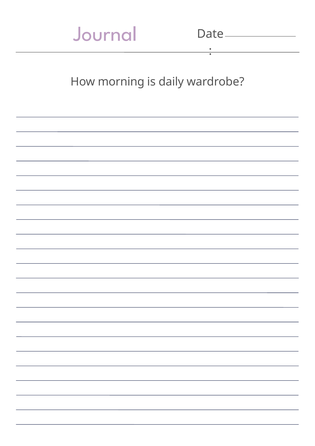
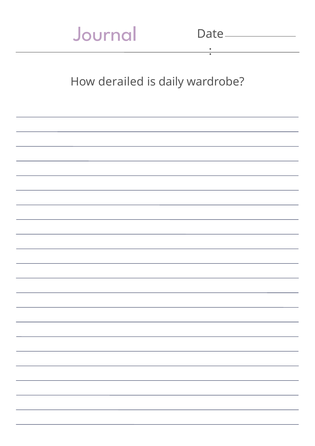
morning: morning -> derailed (121, 82)
